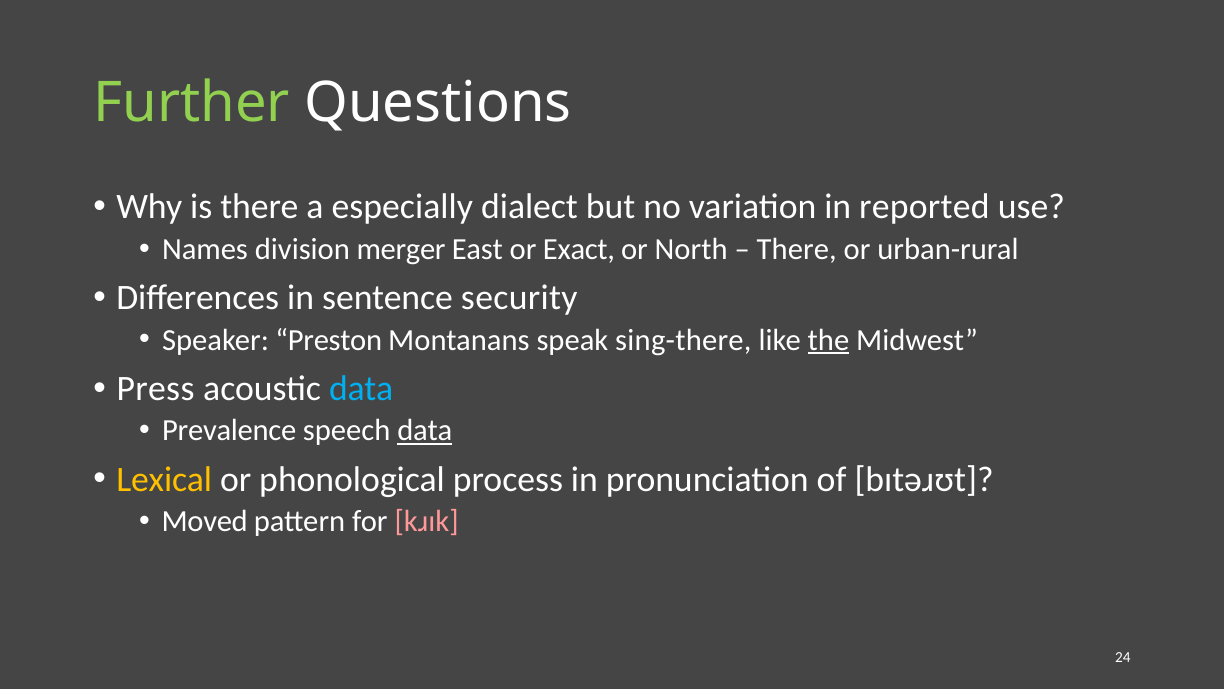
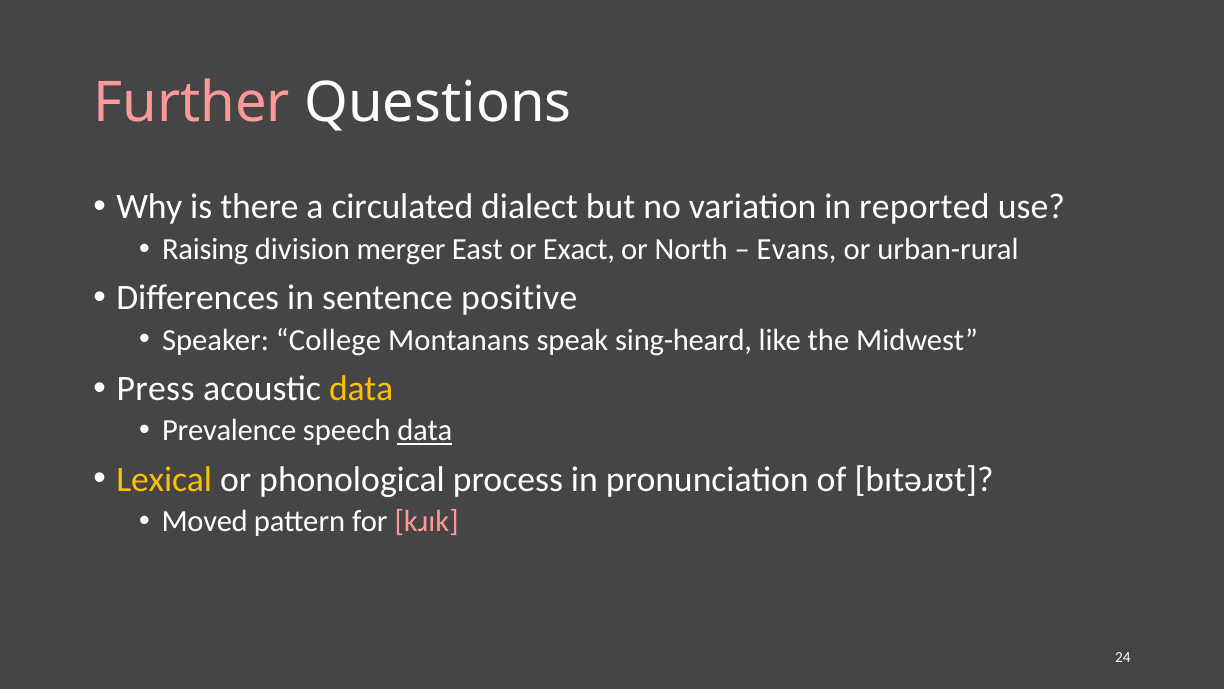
Further colour: light green -> pink (192, 103)
especially: especially -> circulated (402, 207)
Names: Names -> Raising (205, 249)
There: There -> Evans (797, 249)
security: security -> positive (519, 298)
Preston: Preston -> College (329, 340)
sing-there: sing-there -> sing-heard (684, 340)
the underline: present -> none (829, 340)
data colour: light blue -> yellow (361, 388)
